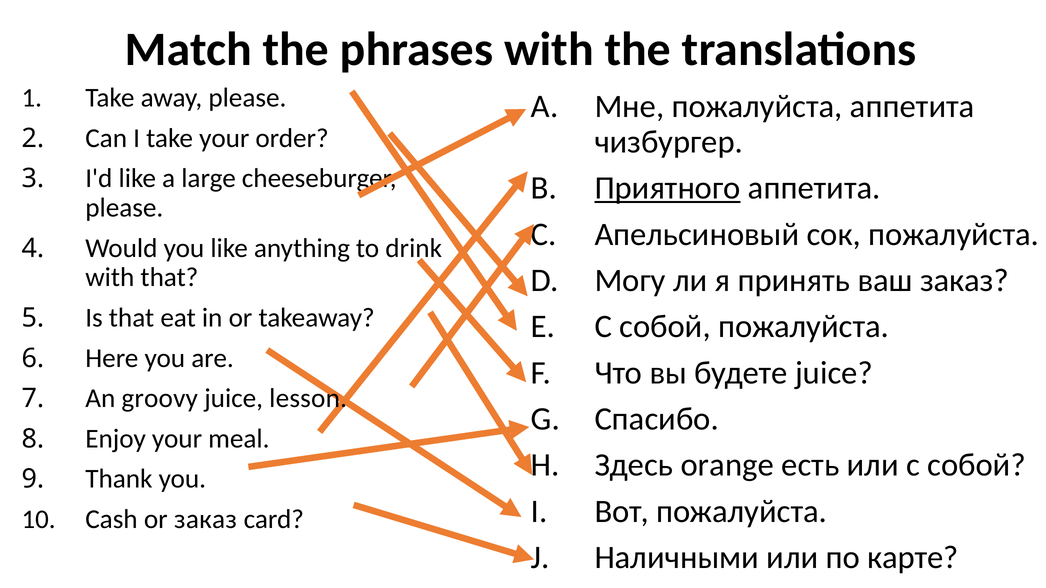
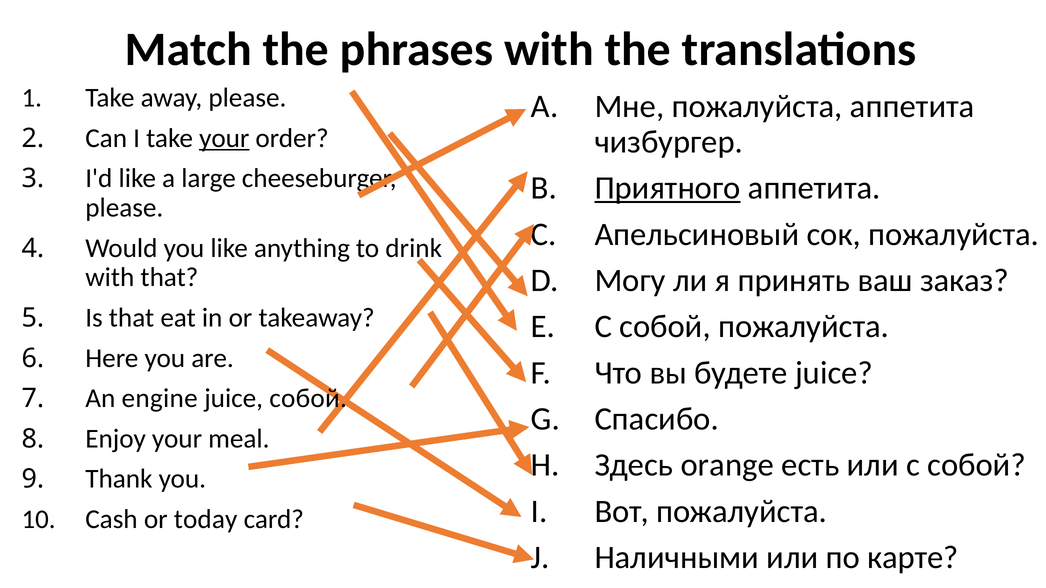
your underline: none -> present (224, 138)
groovy: groovy -> engine (160, 399)
juice lesson: lesson -> собой (308, 399)
or заказ: заказ -> today (206, 520)
